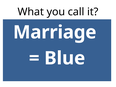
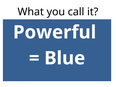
Marriage: Marriage -> Powerful (55, 32)
